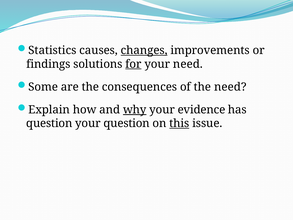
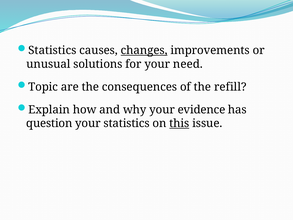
findings: findings -> unusual (48, 64)
for underline: present -> none (133, 64)
Some: Some -> Topic (43, 87)
the need: need -> refill (230, 87)
why underline: present -> none (135, 110)
your question: question -> statistics (127, 123)
